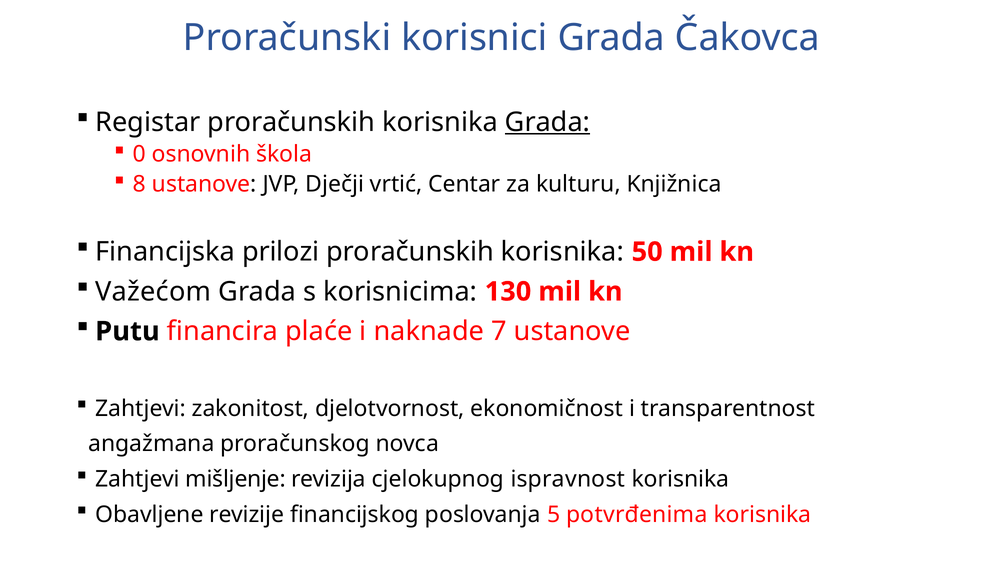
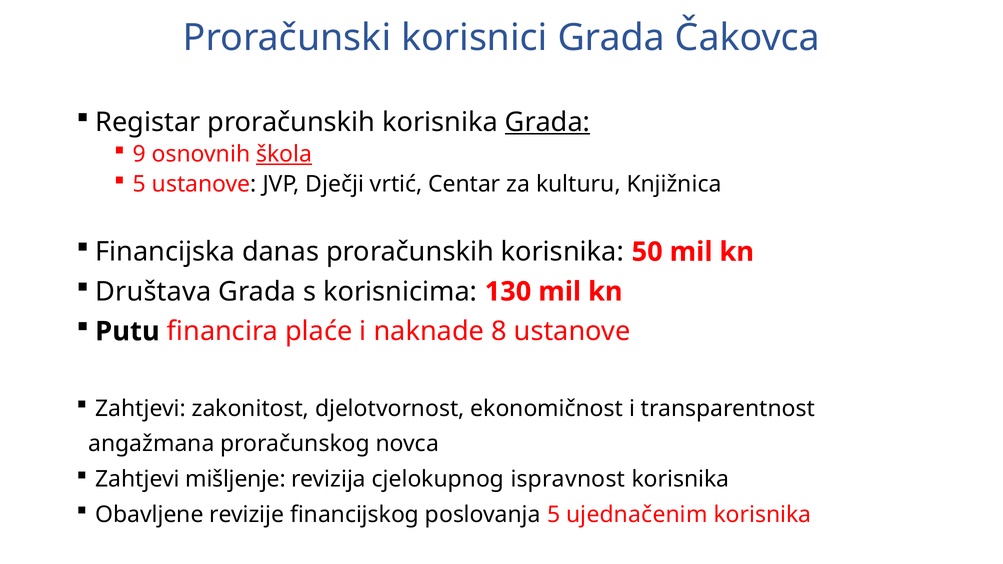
0: 0 -> 9 (139, 154)
škola underline: none -> present (284, 154)
8: 8 -> 5 (139, 184)
prilozi: prilozi -> danas (281, 252)
Važećom: Važećom -> Društava (153, 292)
7: 7 -> 8 (499, 331)
potvrđenima: potvrđenima -> ujednačenim (637, 515)
